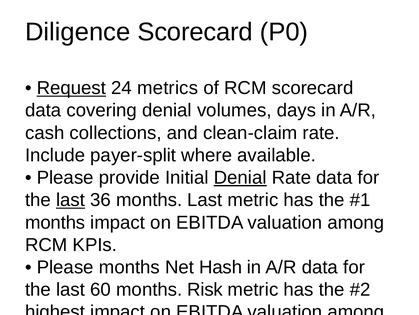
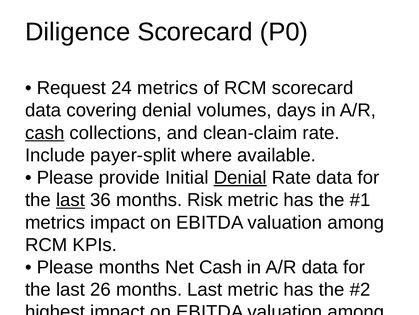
Request underline: present -> none (71, 88)
cash underline: none -> present (45, 133)
months Last: Last -> Risk (205, 200)
months: months -> metrics (55, 222)
Net Hash: Hash -> Cash (221, 267)
60: 60 -> 26 (101, 289)
months Risk: Risk -> Last (205, 289)
